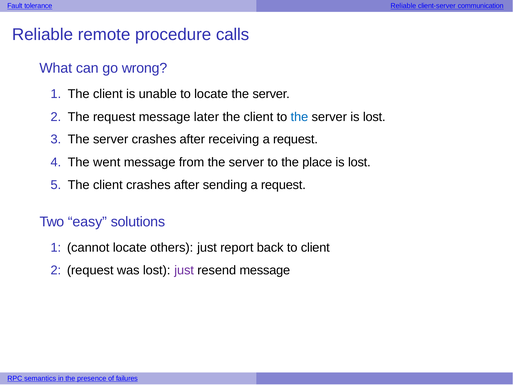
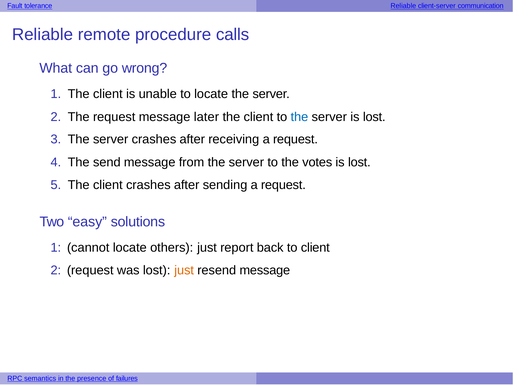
went: went -> send (107, 162)
place: place -> votes (317, 162)
just colour: purple -> orange (184, 270)
